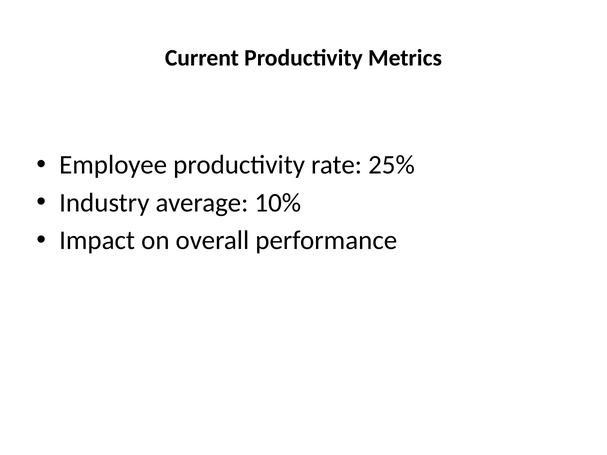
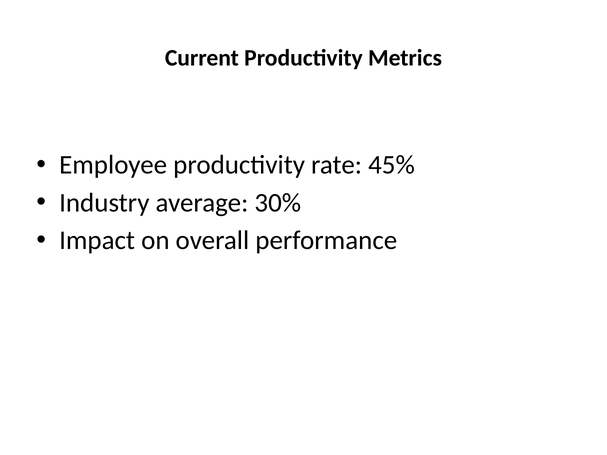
25%: 25% -> 45% (391, 165)
10%: 10% -> 30% (278, 203)
